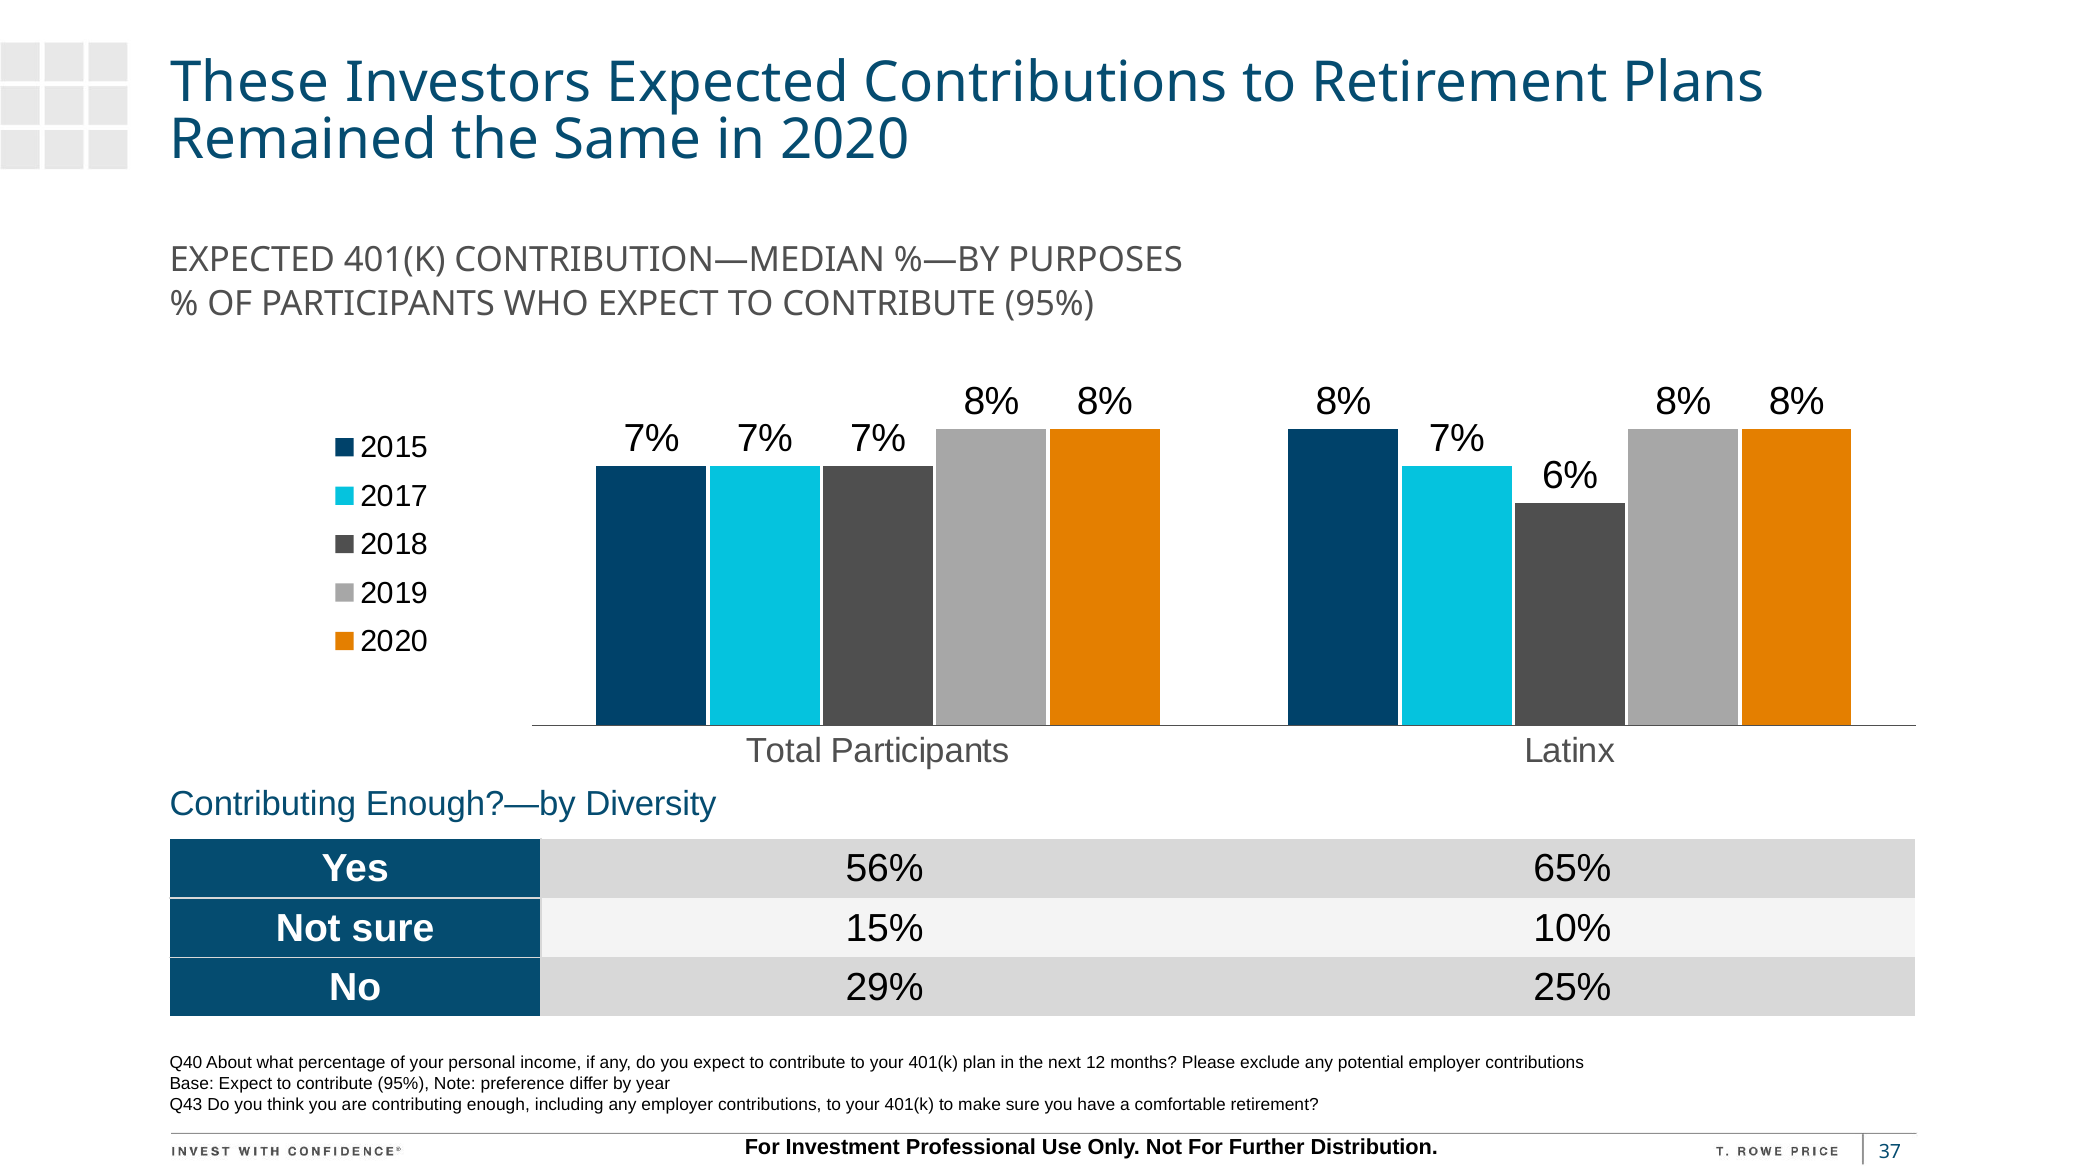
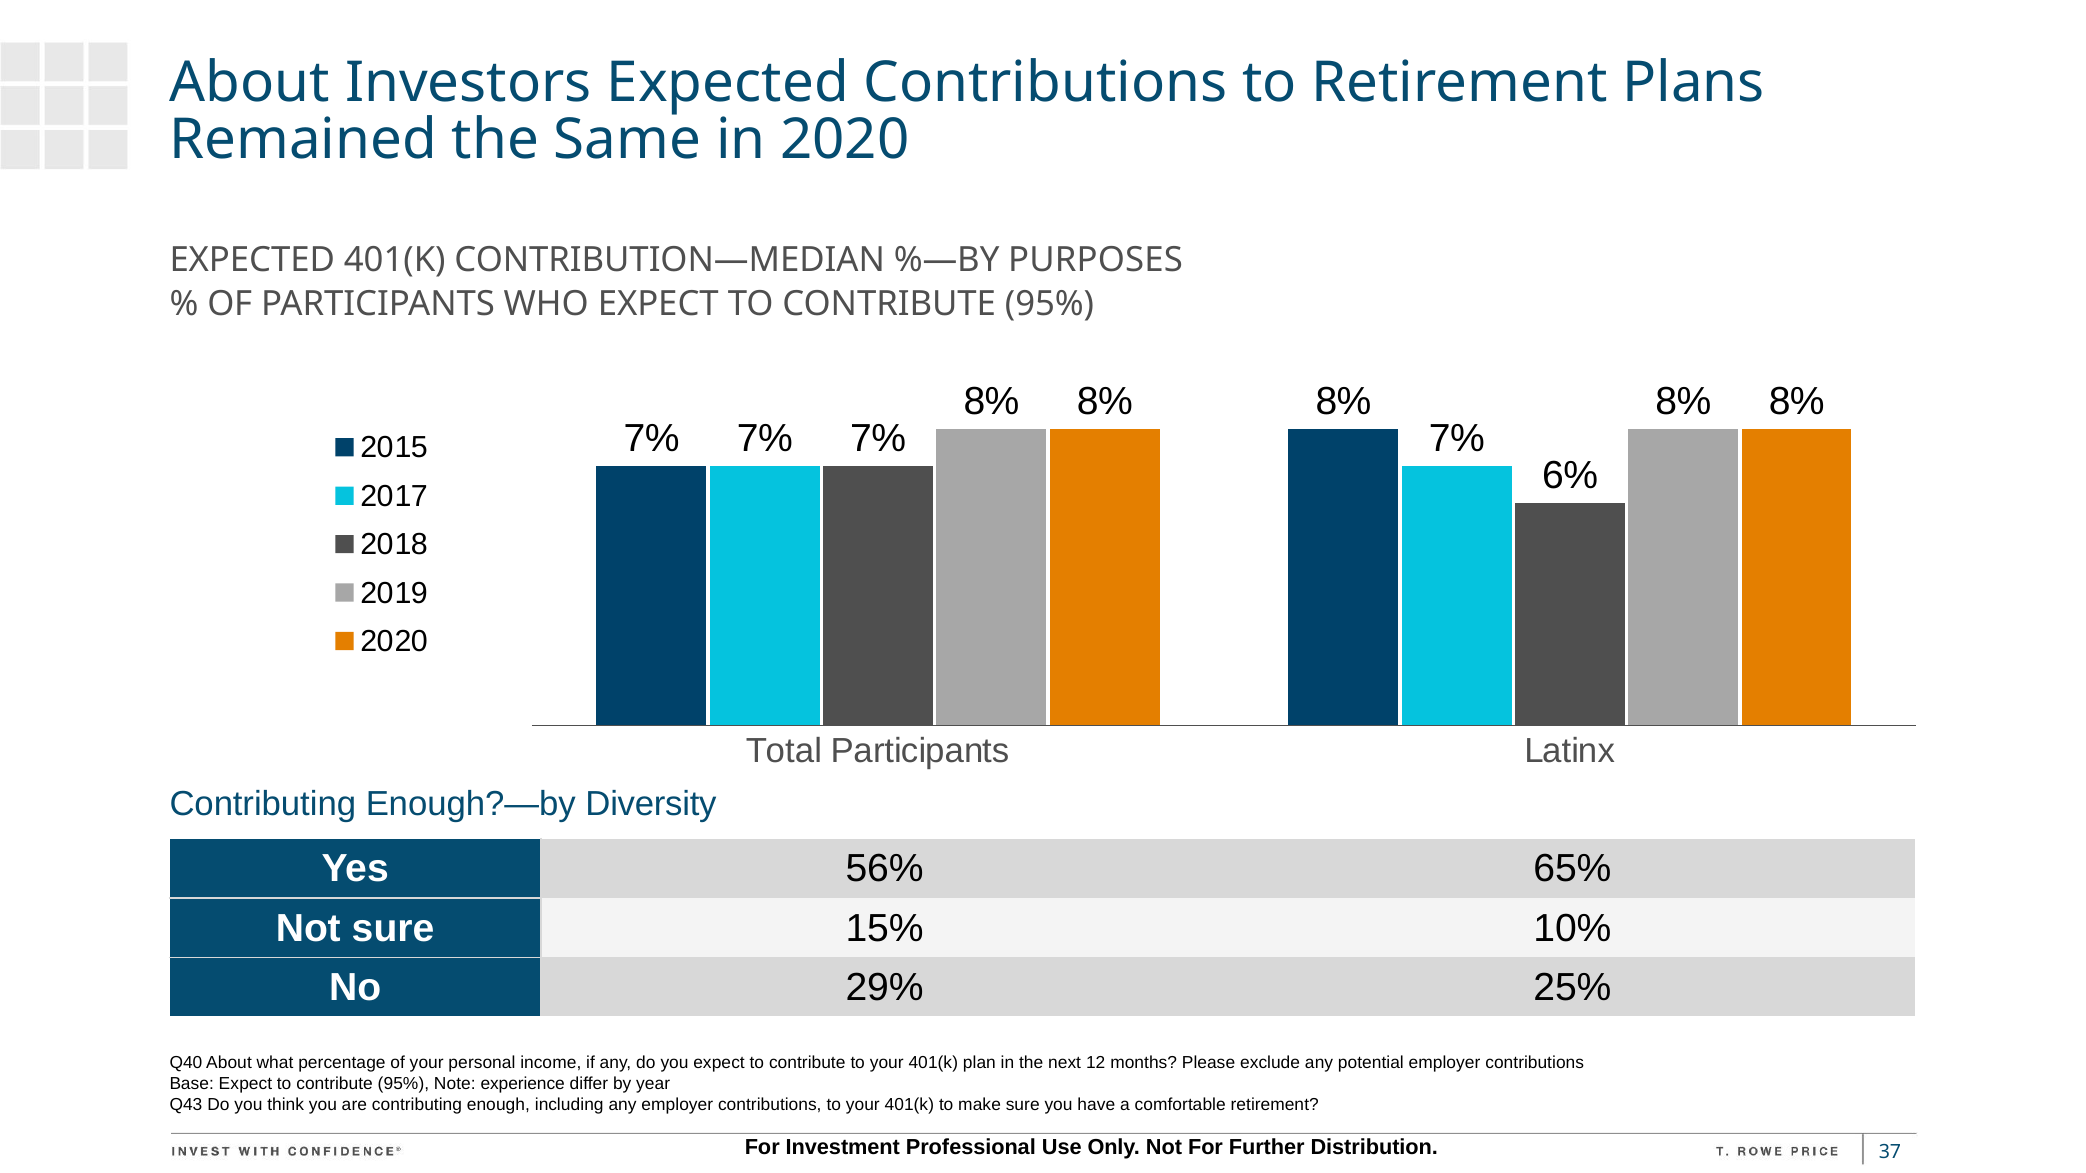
These: These -> About (250, 83)
preference: preference -> experience (523, 1084)
